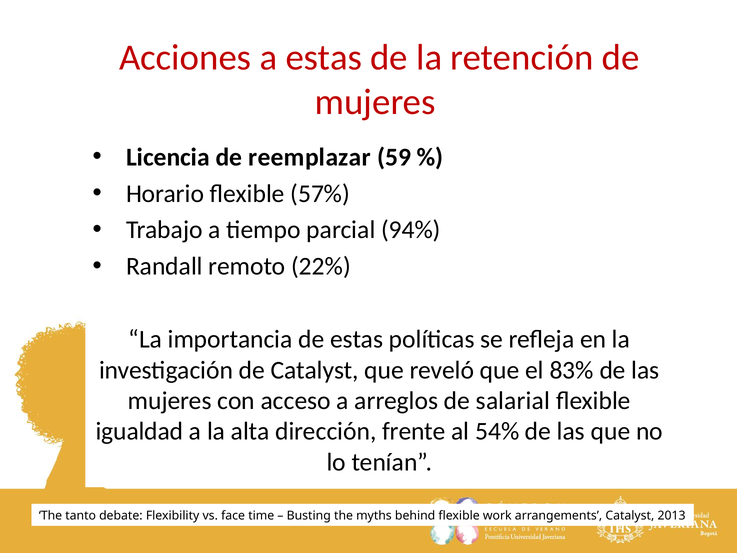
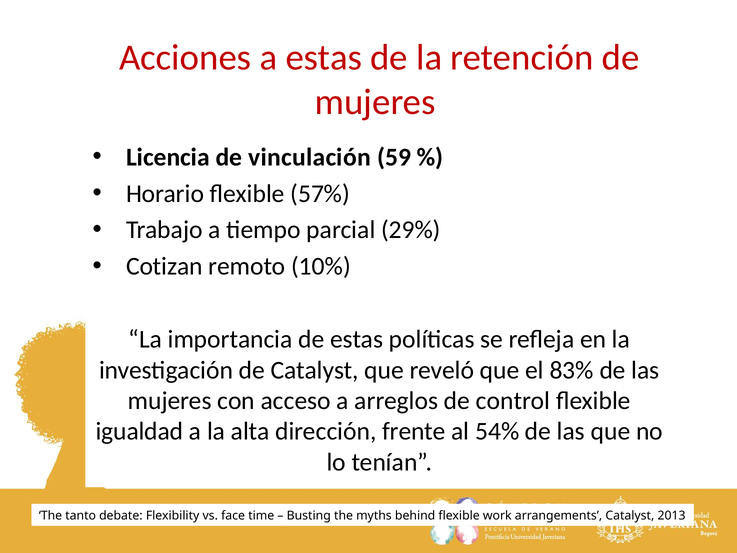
reemplazar: reemplazar -> vinculación (310, 157)
94%: 94% -> 29% (411, 230)
Randall: Randall -> Cotizan (164, 266)
22%: 22% -> 10% (321, 266)
salarial: salarial -> control (513, 401)
